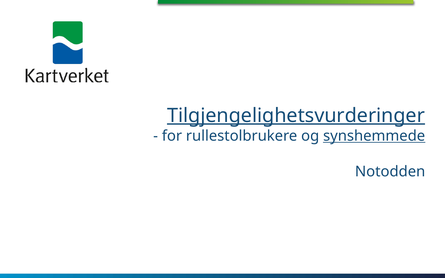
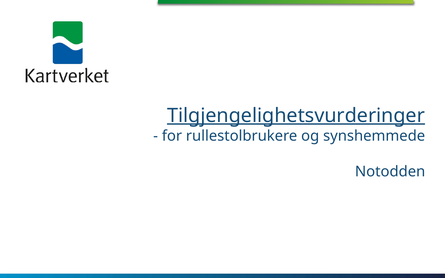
synshemmede underline: present -> none (374, 136)
